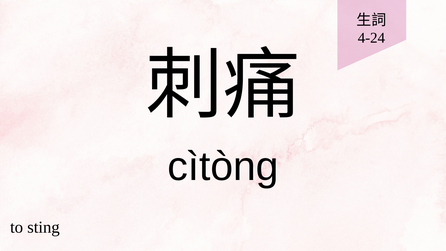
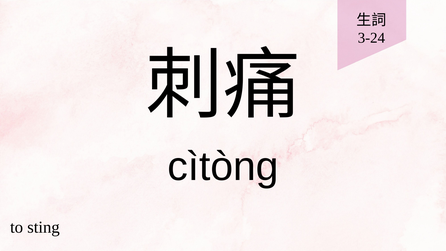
4-24: 4-24 -> 3-24 (371, 38)
